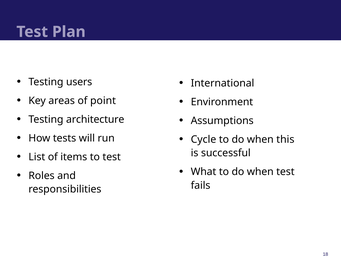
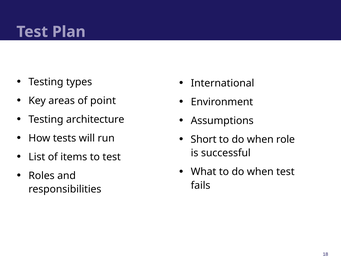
users: users -> types (79, 82)
Cycle: Cycle -> Short (204, 140)
this: this -> role (285, 140)
